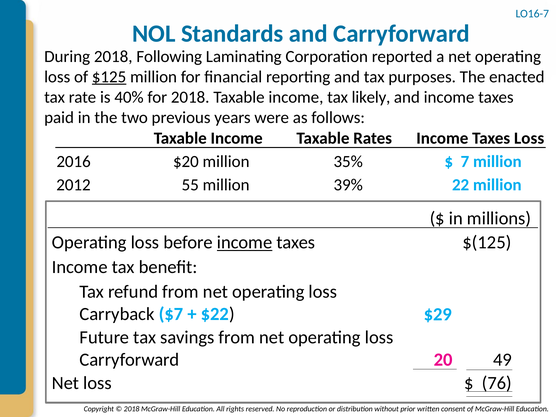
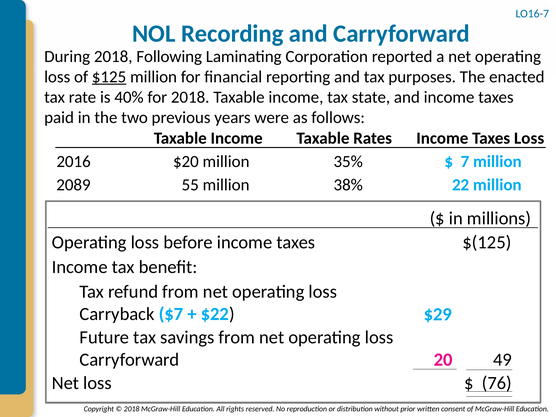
Standards: Standards -> Recording (232, 34)
likely: likely -> state (371, 97)
2012: 2012 -> 2089 (73, 185)
39%: 39% -> 38% (348, 185)
income underline: present -> none (245, 243)
